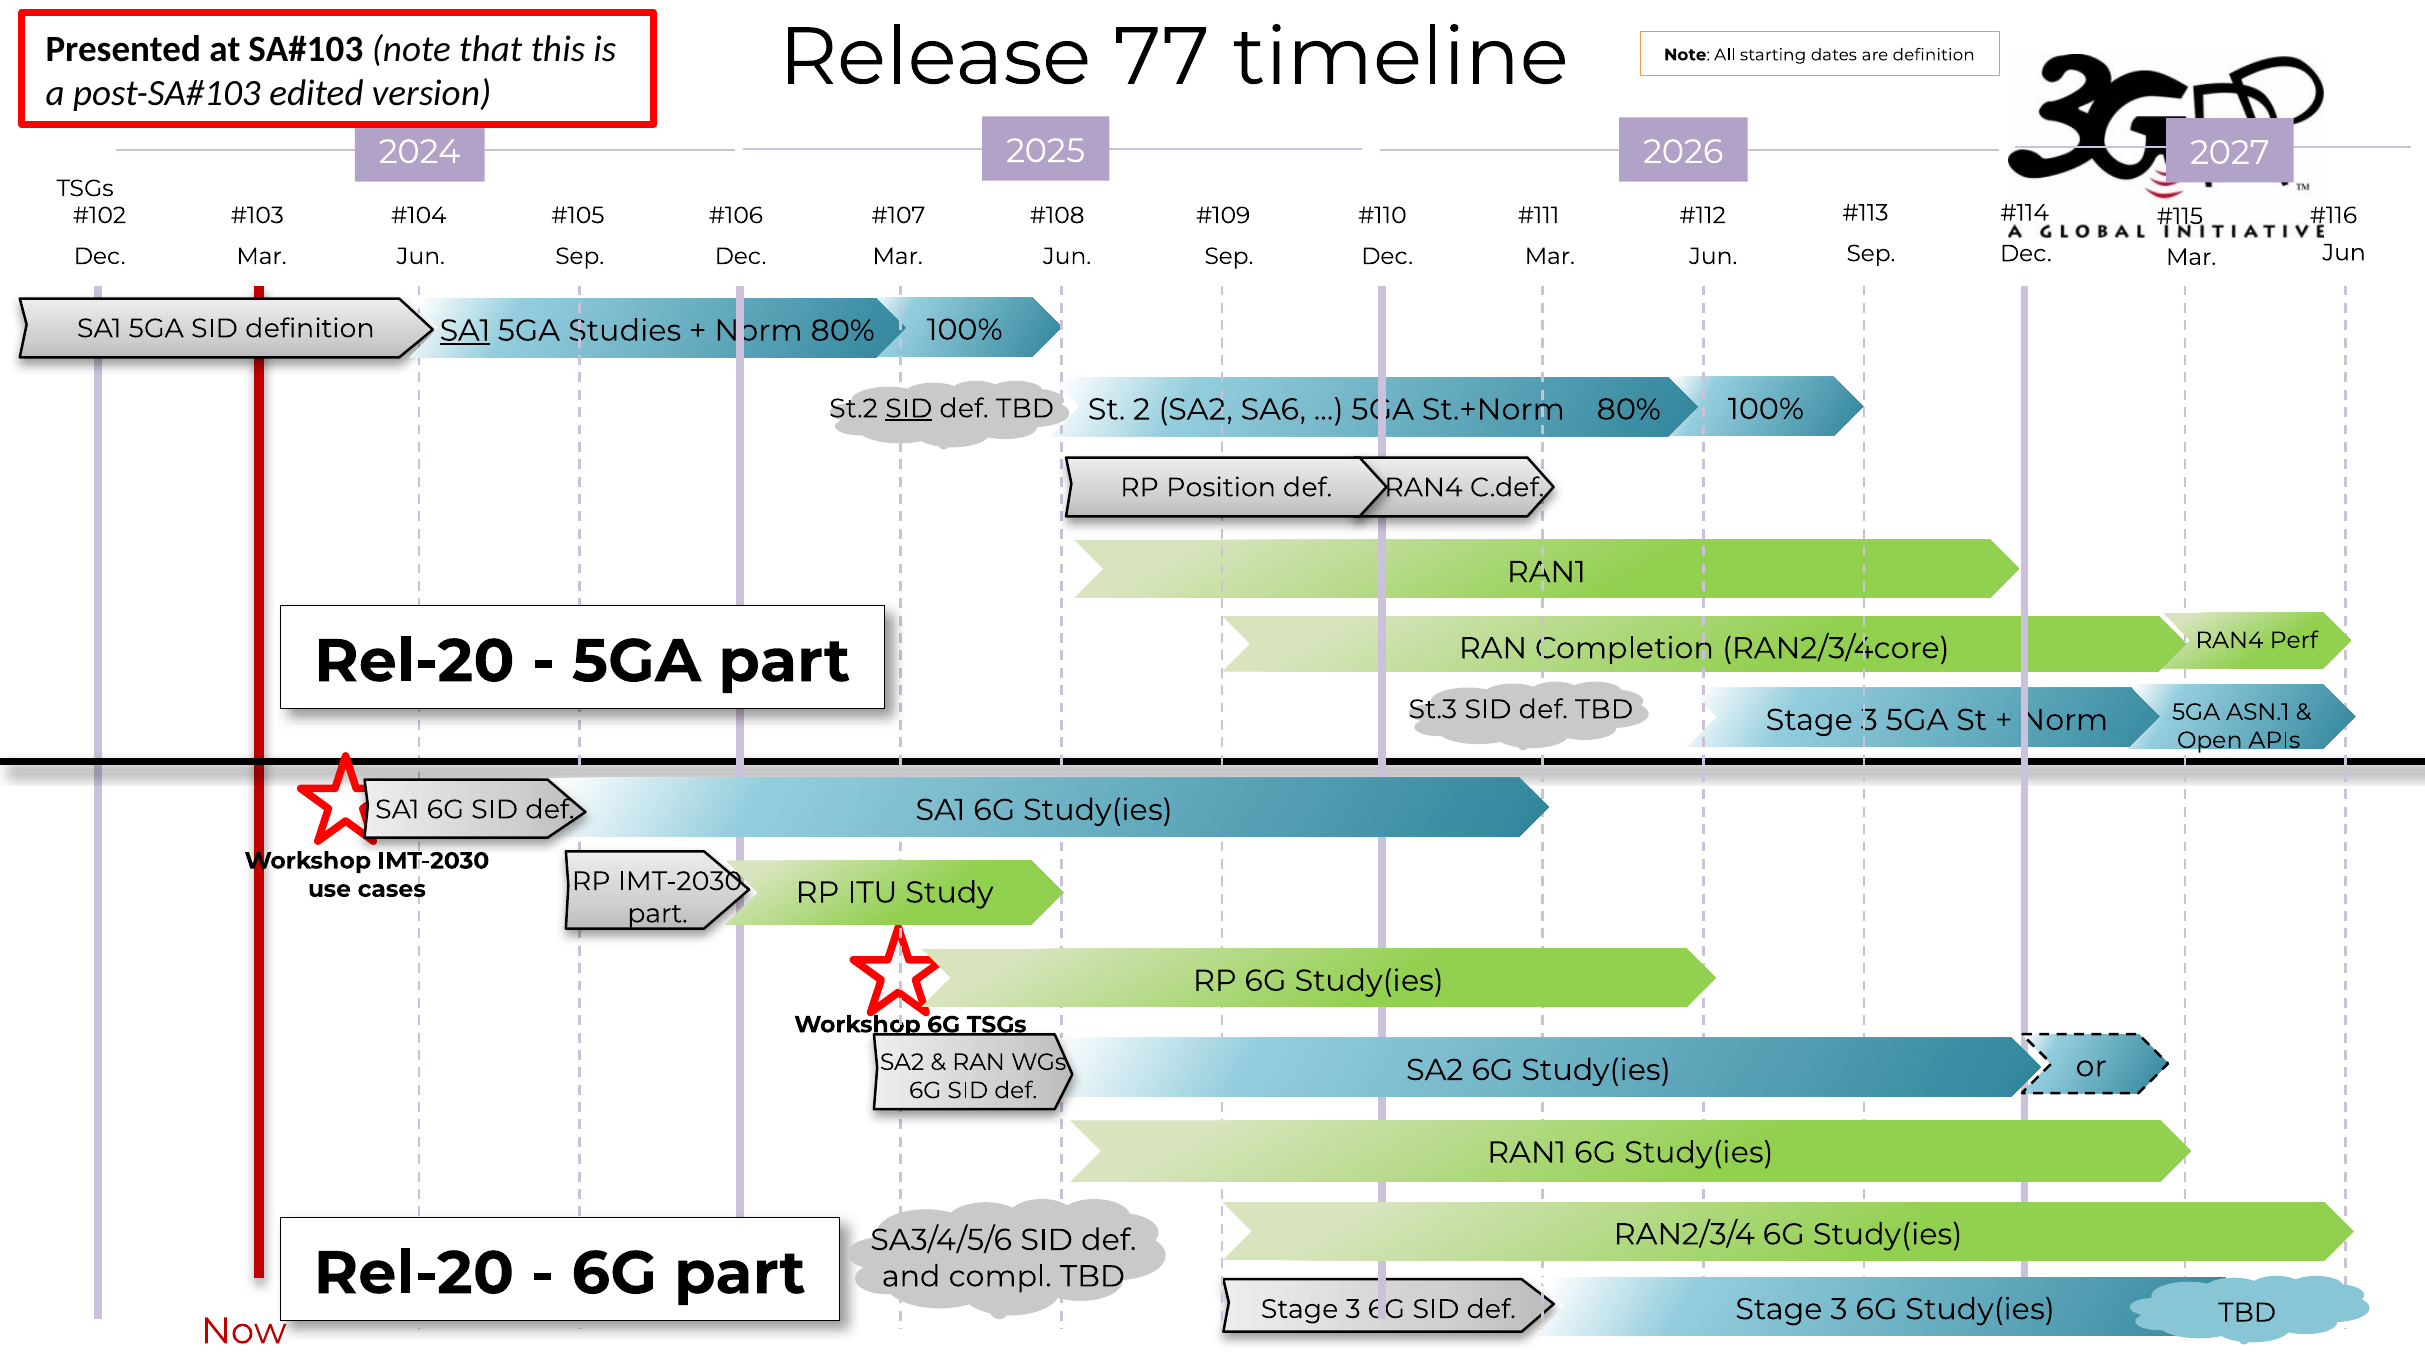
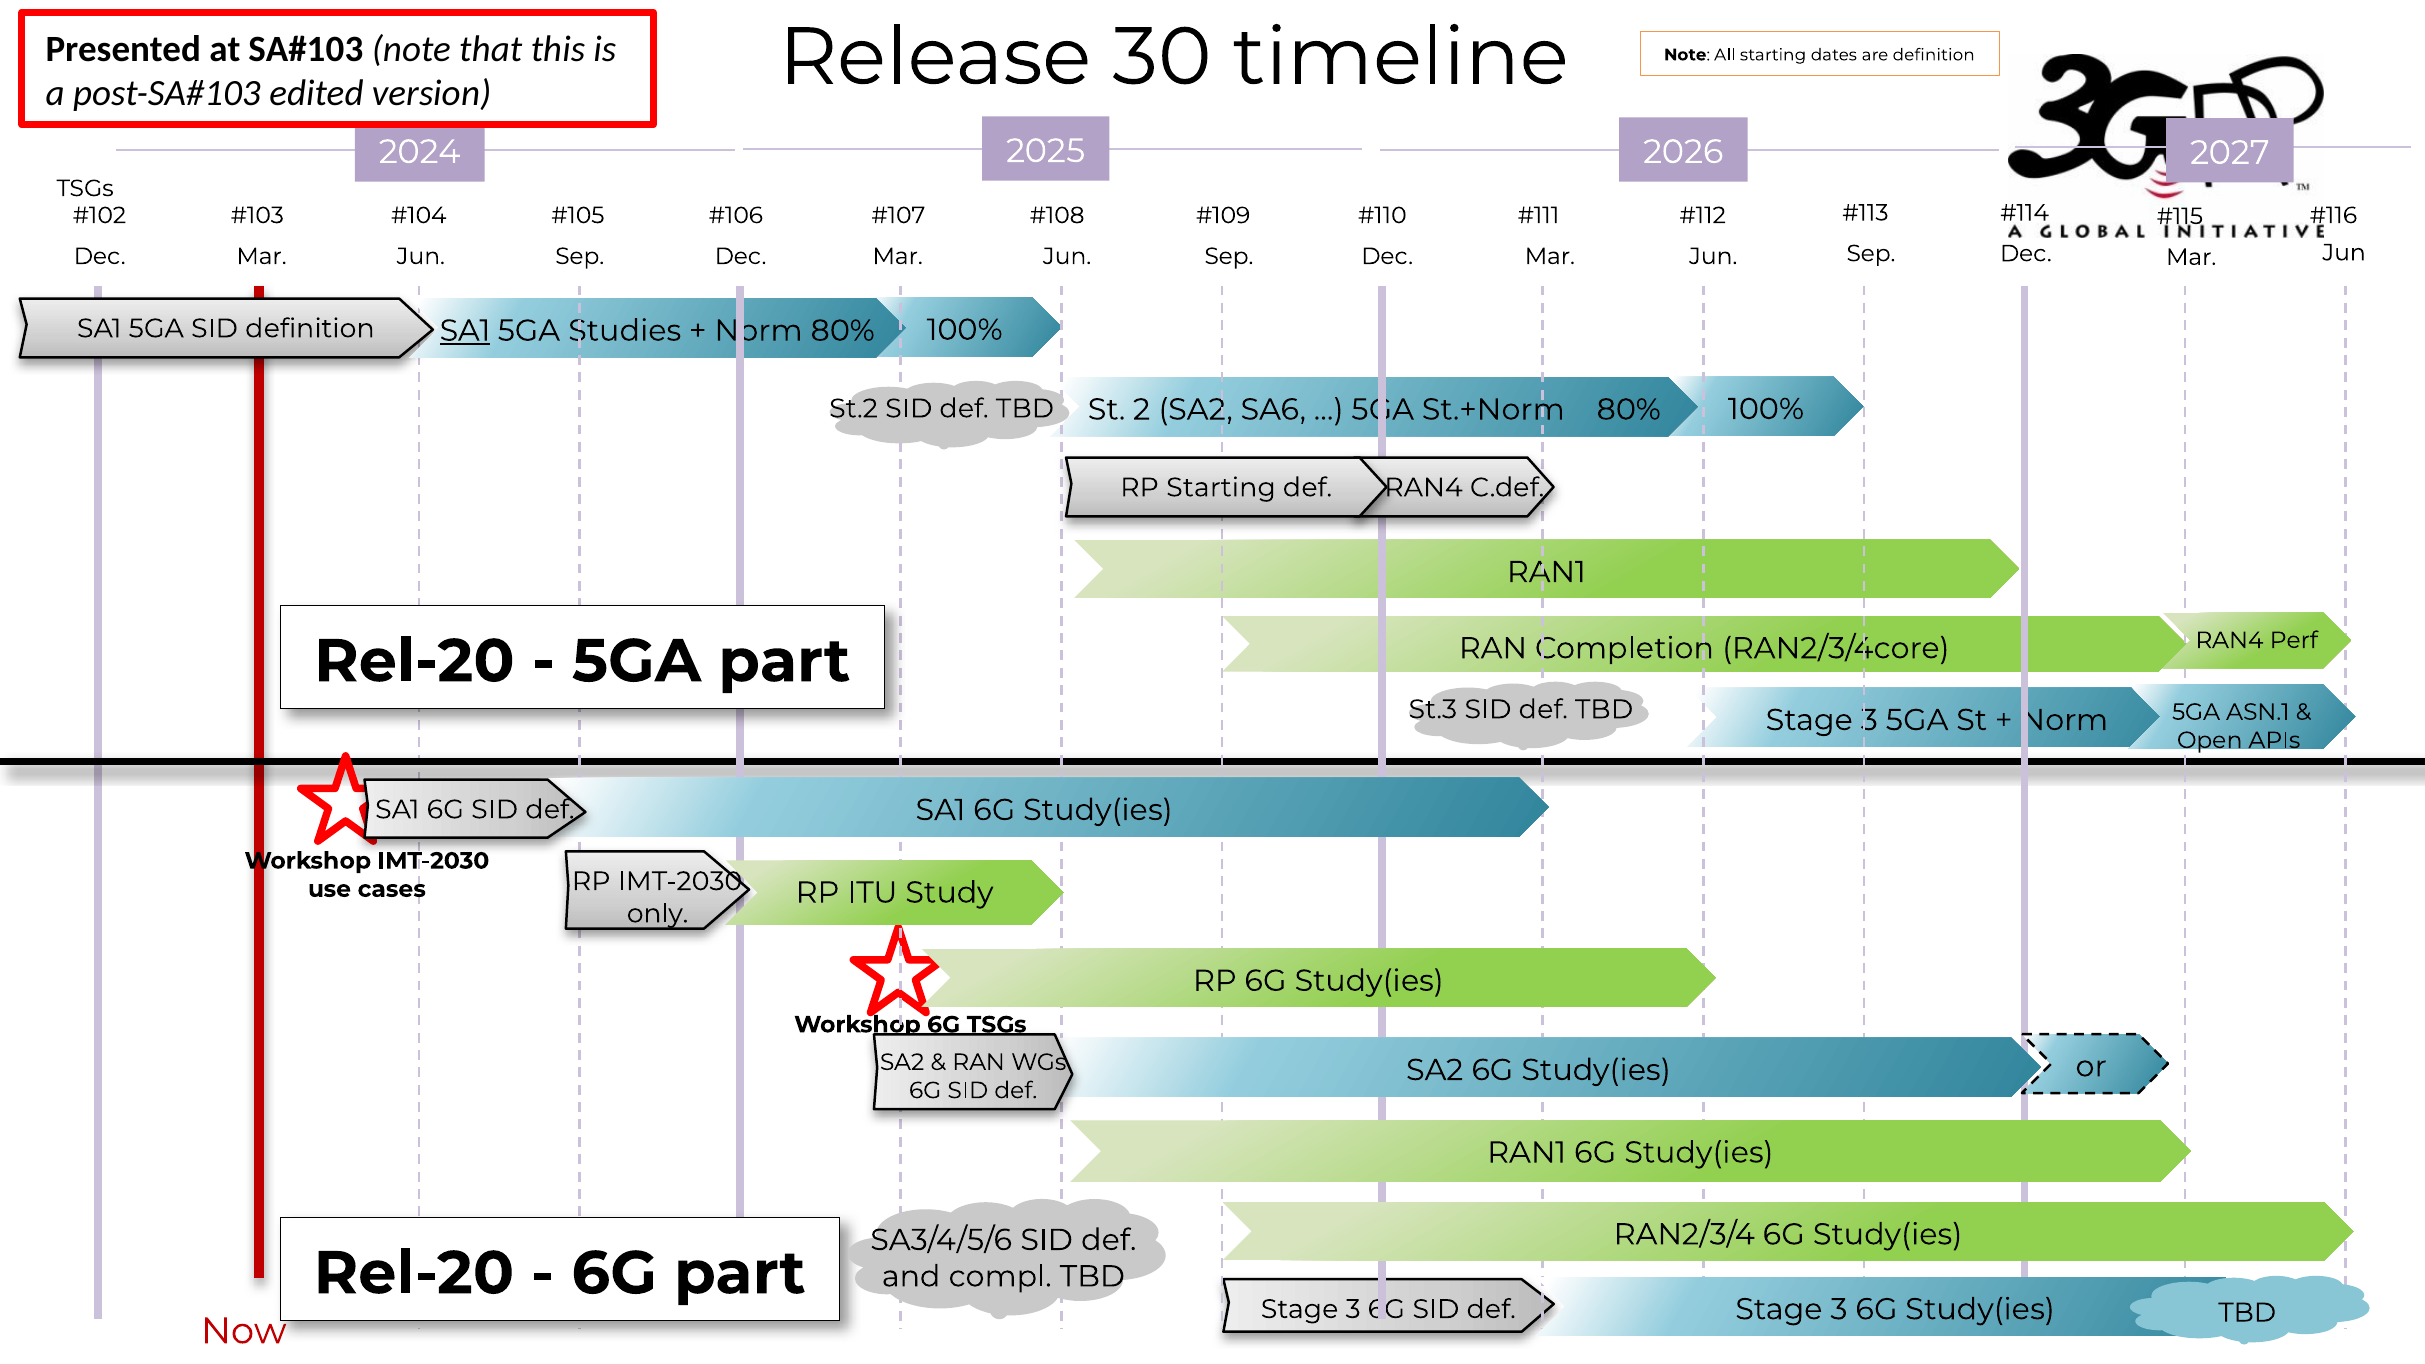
77: 77 -> 30 (1162, 57)
SID underline: present -> none (909, 409)
RP Position: Position -> Starting (1221, 488)
part: part -> only (658, 914)
